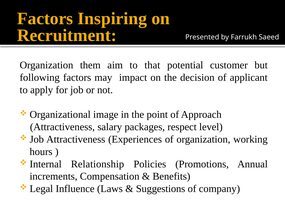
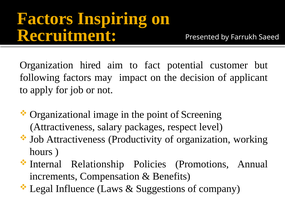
them: them -> hired (90, 65)
that: that -> fact (152, 65)
Approach: Approach -> Screening (201, 114)
Experiences: Experiences -> Productivity (135, 139)
